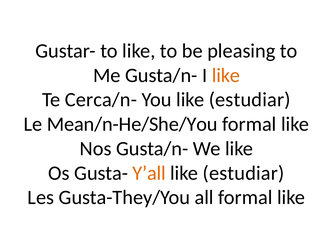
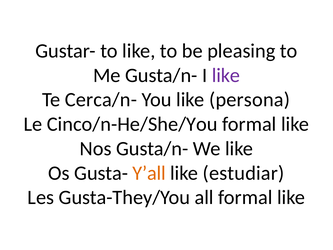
like colour: orange -> purple (226, 75)
You like estudiar: estudiar -> persona (250, 100)
Mean/n-He/She/You: Mean/n-He/She/You -> Cinco/n-He/She/You (132, 124)
